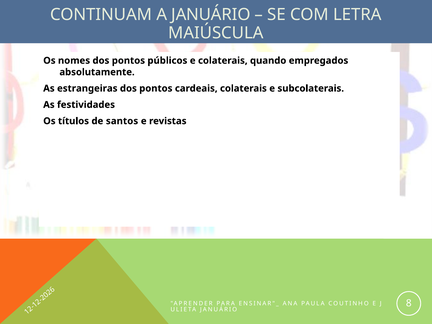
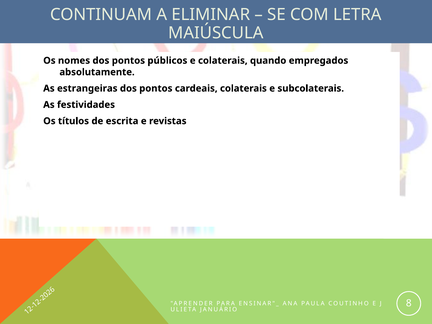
A JANUÁRIO: JANUÁRIO -> ELIMINAR (211, 15)
santos: santos -> escrita (122, 121)
